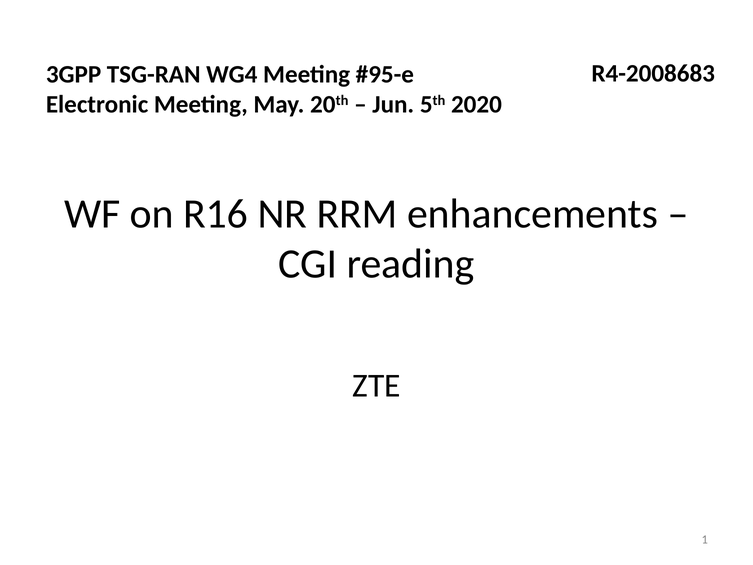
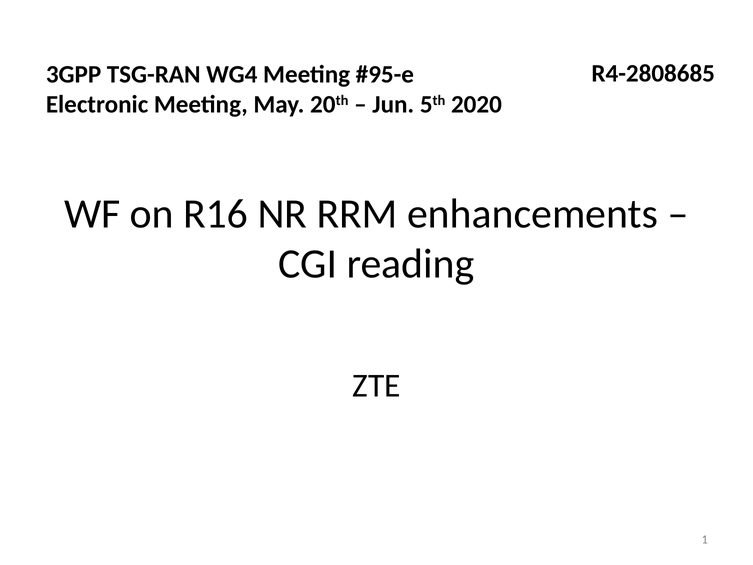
R4-2008683: R4-2008683 -> R4-2808685 (653, 73)
